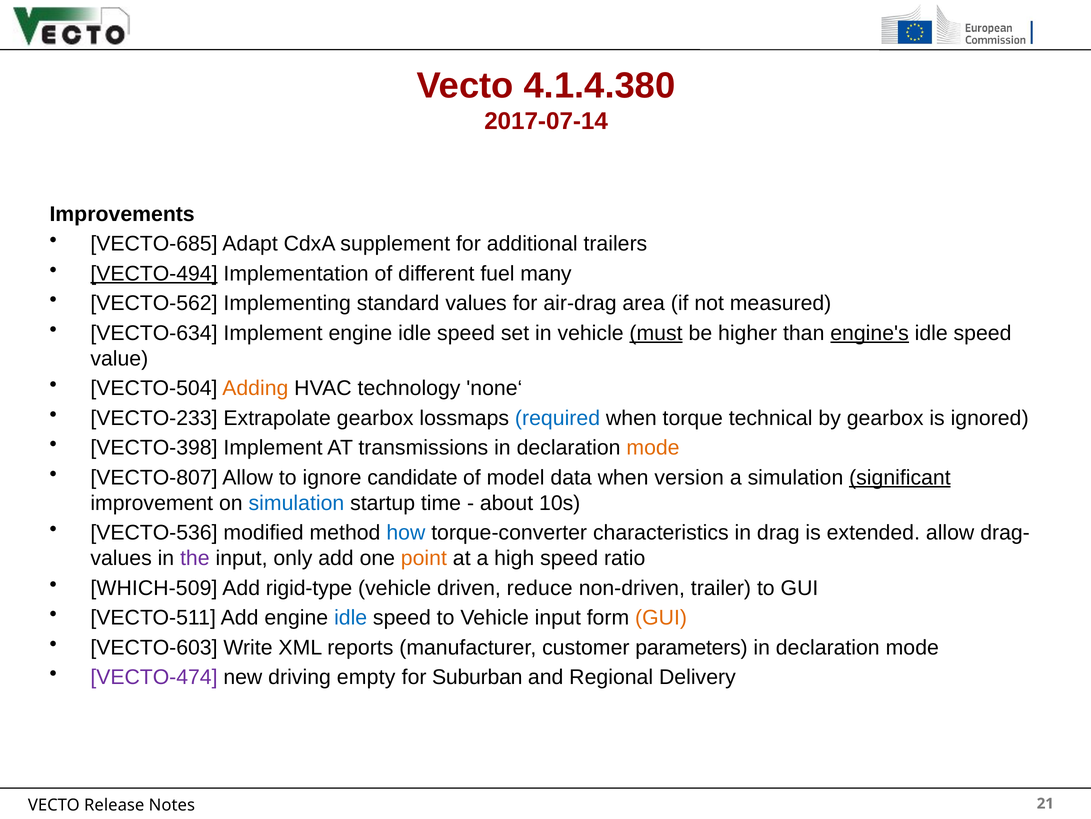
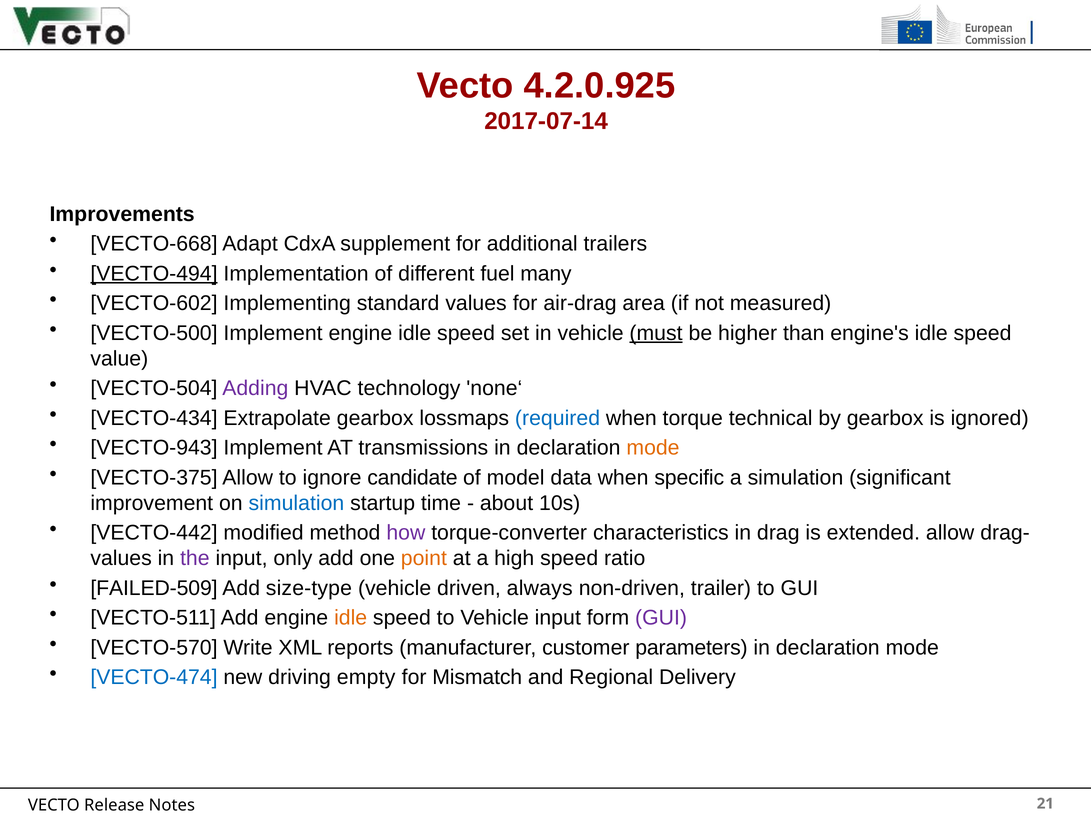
4.1.4.380: 4.1.4.380 -> 4.2.0.925 (600, 85)
VECTO-685: VECTO-685 -> VECTO-668 (154, 244)
VECTO-562: VECTO-562 -> VECTO-602 (154, 303)
VECTO-634: VECTO-634 -> VECTO-500 (154, 333)
engine's underline: present -> none (870, 333)
Adding colour: orange -> purple (255, 388)
VECTO-233: VECTO-233 -> VECTO-434 (154, 418)
VECTO-398: VECTO-398 -> VECTO-943 (154, 448)
VECTO-807: VECTO-807 -> VECTO-375 (154, 477)
version: version -> specific (689, 477)
significant underline: present -> none (900, 477)
VECTO-536: VECTO-536 -> VECTO-442 (154, 532)
how colour: blue -> purple (406, 532)
WHICH-509: WHICH-509 -> FAILED-509 (154, 588)
rigid-type: rigid-type -> size-type (309, 588)
reduce: reduce -> always (540, 588)
idle colour: blue -> orange (351, 617)
GUI colour: orange -> purple (661, 617)
VECTO-603: VECTO-603 -> VECTO-570 (154, 647)
VECTO-474 colour: purple -> blue (154, 677)
Suburban: Suburban -> Mismatch (477, 677)
